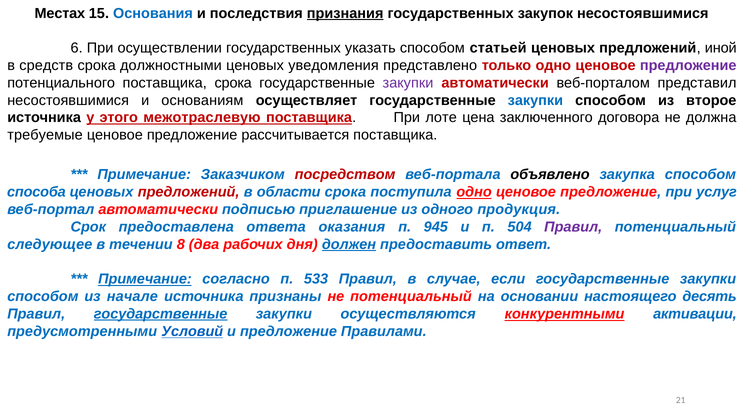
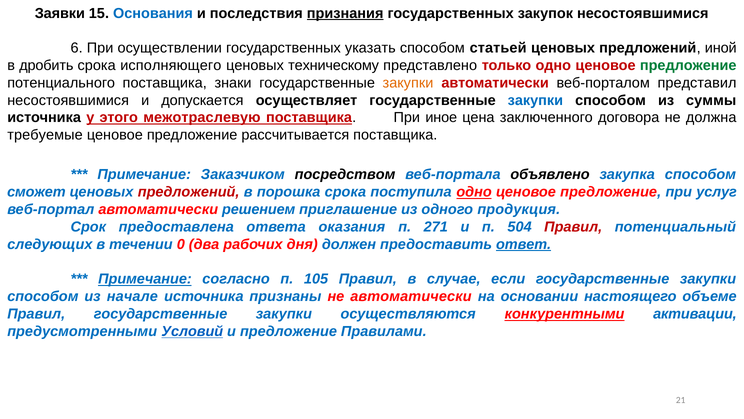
Местах: Местах -> Заявки (60, 13)
средств: средств -> дробить (46, 65)
должностными: должностными -> исполняющего (171, 65)
уведомления: уведомления -> техническому (334, 65)
предложение colour: purple -> green (688, 65)
поставщика срока: срока -> знаки (233, 83)
закупки colour: purple -> orange (408, 83)
основаниям: основаниям -> допускается (202, 100)
второе: второе -> суммы (711, 100)
лоте: лоте -> иное (441, 118)
посредством colour: red -> black (345, 174)
способа: способа -> сможет (36, 192)
области: области -> порошка (289, 192)
подписью: подписью -> решением (259, 209)
945: 945 -> 271 (436, 227)
Правил colour: purple -> red (573, 227)
следующее: следующее -> следующих (50, 244)
8: 8 -> 0 (181, 244)
должен underline: present -> none (349, 244)
ответ underline: none -> present (524, 244)
533: 533 -> 105 (316, 279)
не потенциальный: потенциальный -> автоматически (411, 296)
десять: десять -> объеме (710, 296)
государственные underline: present -> none (161, 314)
